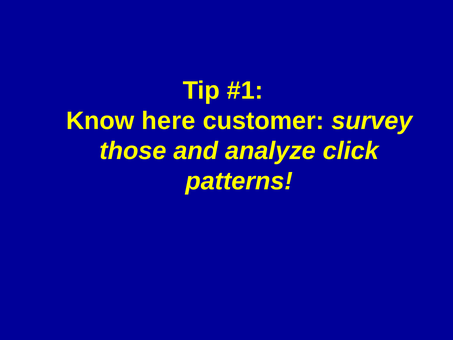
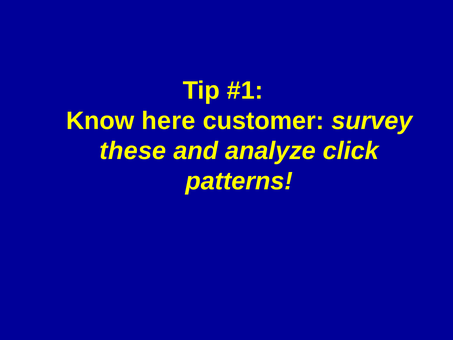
those: those -> these (133, 151)
